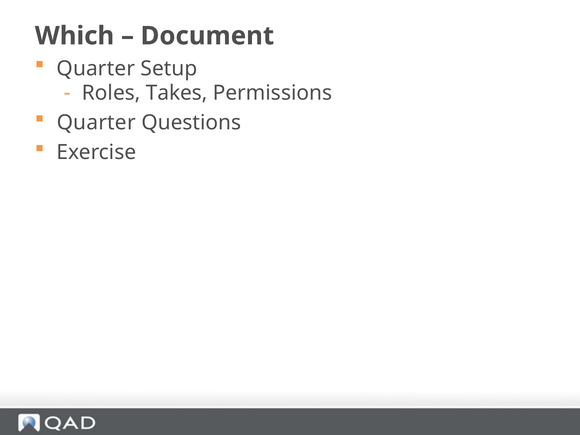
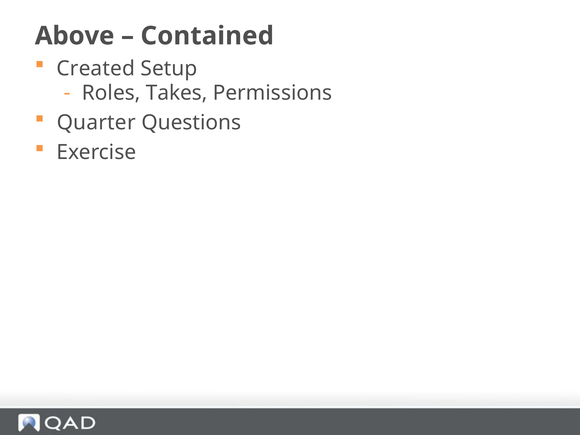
Which: Which -> Above (75, 36)
Document: Document -> Contained (207, 36)
Quarter: Quarter -> Created (96, 69)
